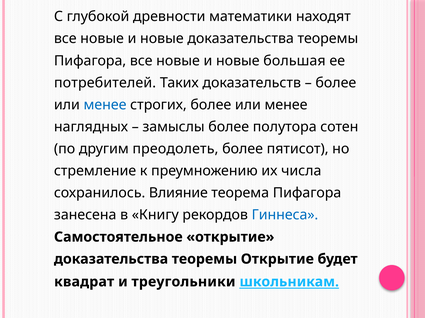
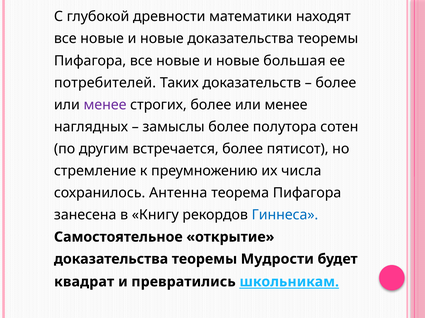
менее colour: blue -> purple (105, 105)
преодолеть: преодолеть -> встречается (176, 149)
Влияние: Влияние -> Антенна (178, 193)
теоремы Открытие: Открытие -> Мудрости (277, 260)
треугольники: треугольники -> превратились (184, 282)
